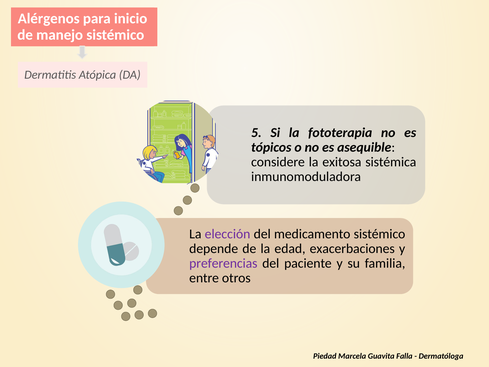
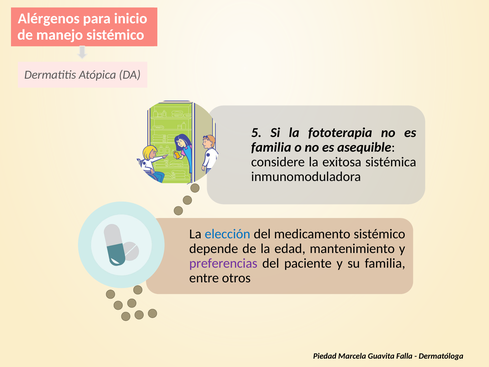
tópicos: tópicos -> familia (271, 147)
elección colour: purple -> blue (228, 234)
exacerbaciones: exacerbaciones -> mantenimiento (352, 248)
